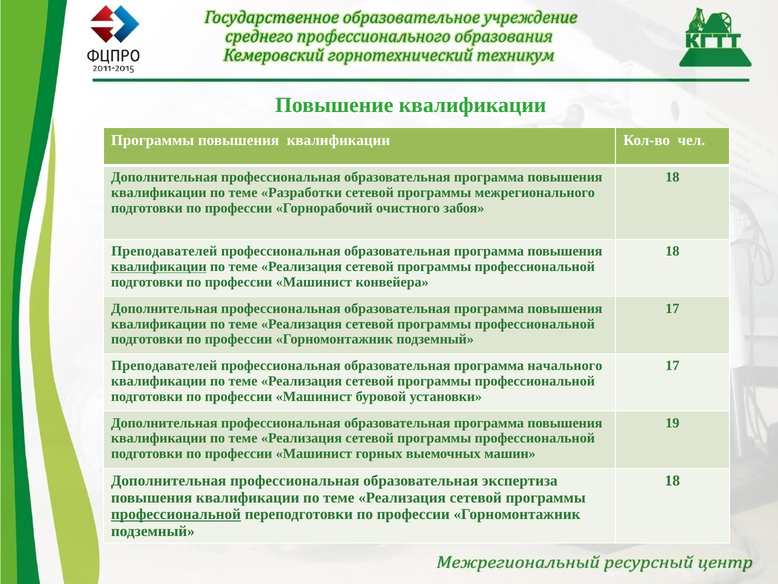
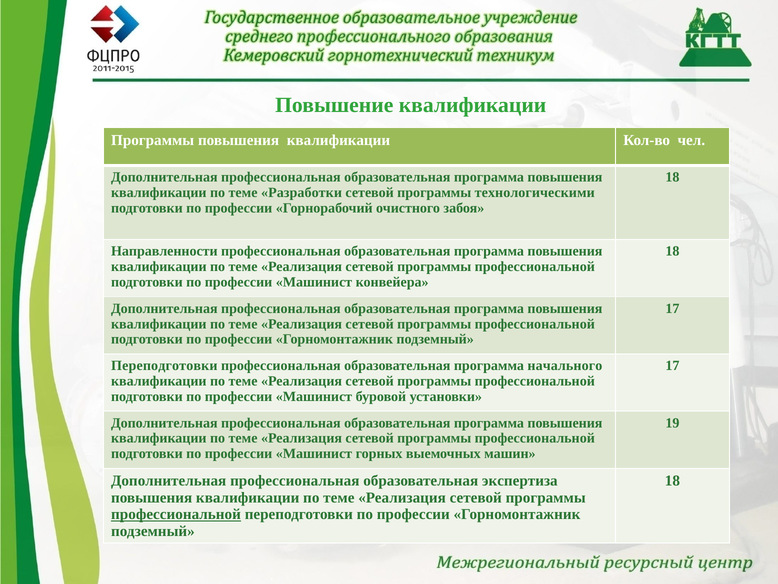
межрегионального: межрегионального -> технологическими (535, 193)
Преподавателей: Преподавателей -> Направленности (164, 251)
квалификации underline: present -> none (159, 266)
Преподавателей: Преподавателей -> Переподготовки (164, 365)
